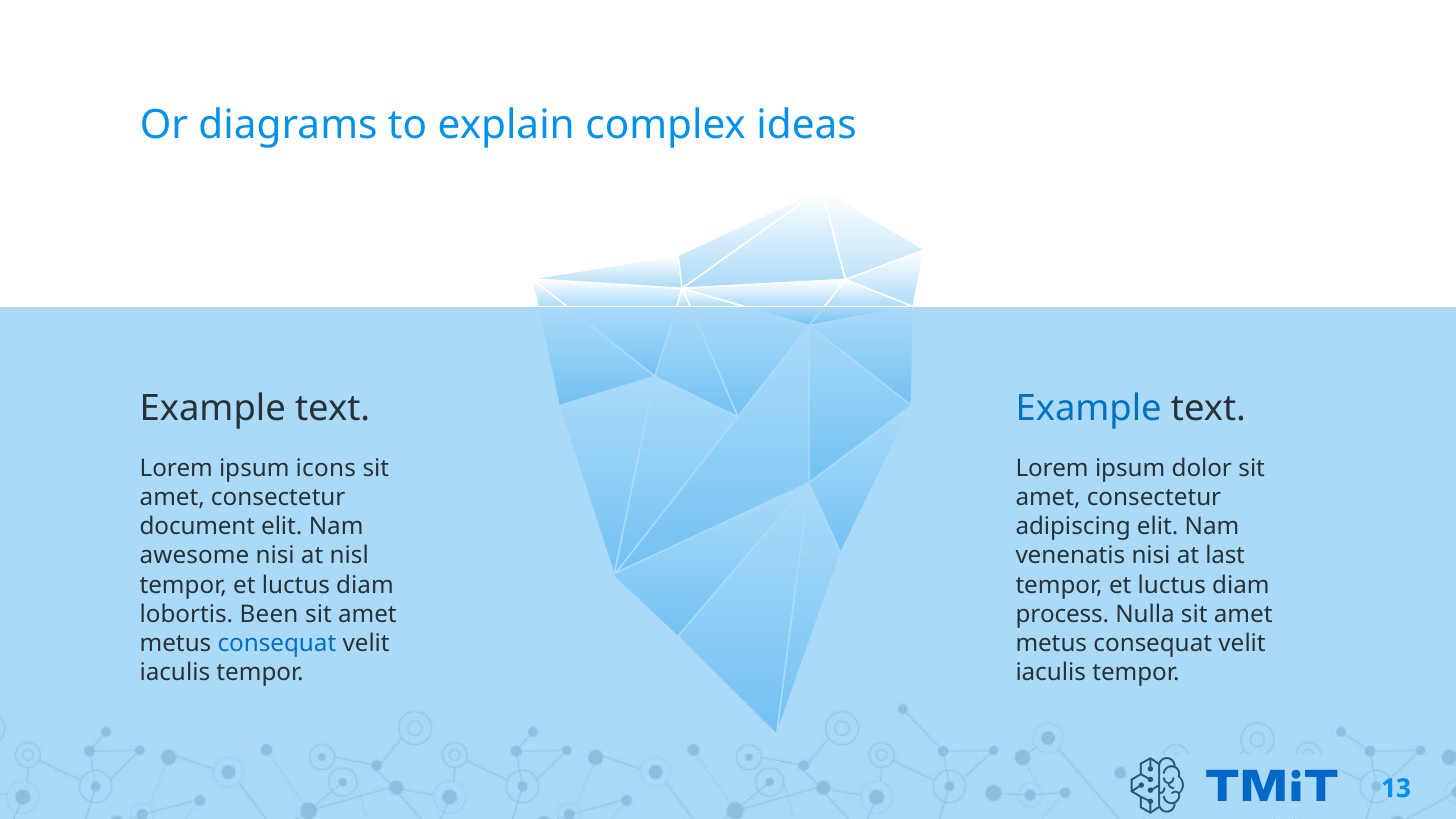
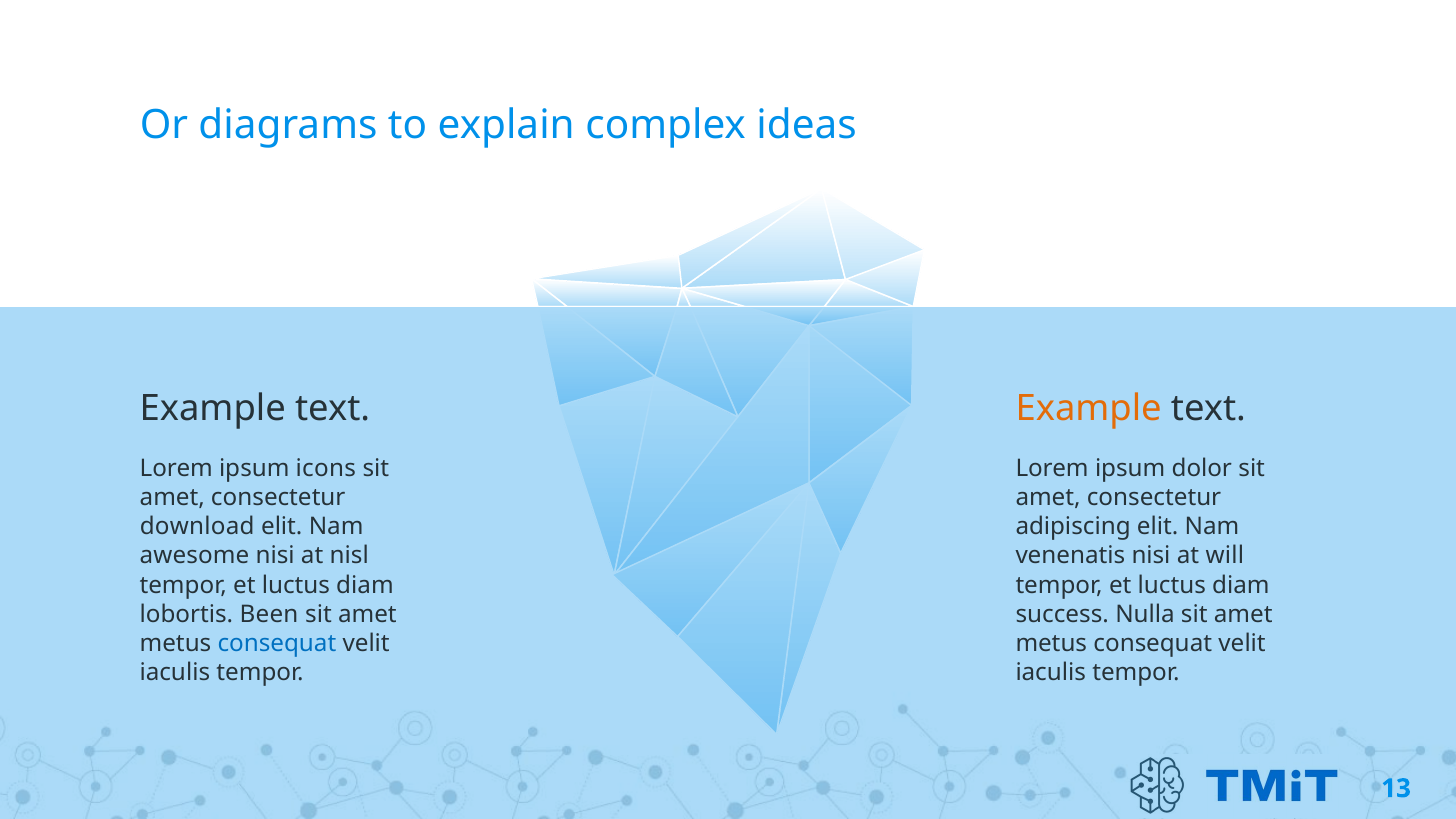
Example colour: blue -> orange (1089, 409)
document: document -> download (197, 527)
last: last -> will (1225, 556)
process: process -> success (1062, 614)
